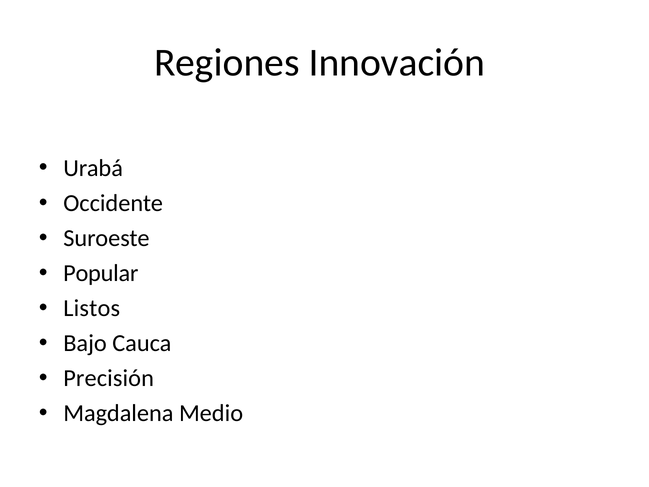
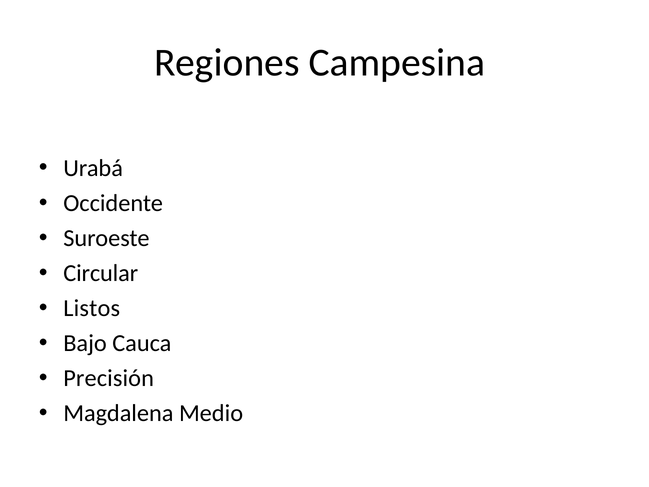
Innovación: Innovación -> Campesina (397, 63)
Popular: Popular -> Circular (101, 273)
